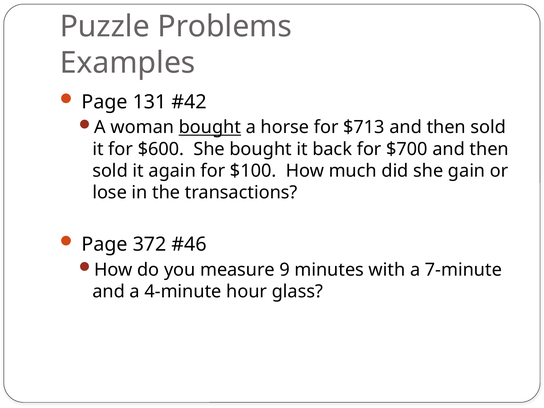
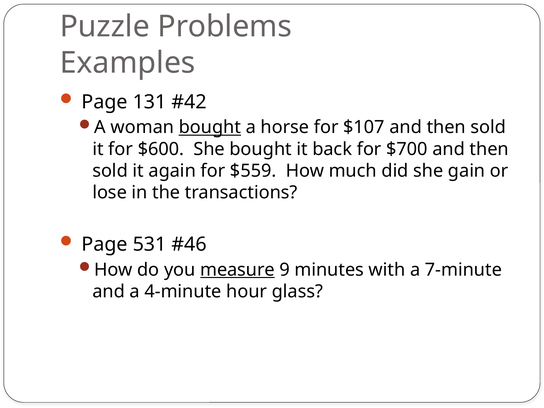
$713: $713 -> $107 (364, 127)
$100: $100 -> $559 (253, 171)
372: 372 -> 531 (150, 244)
measure underline: none -> present (237, 270)
